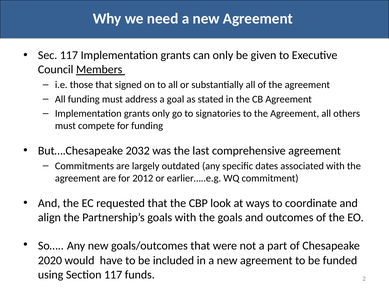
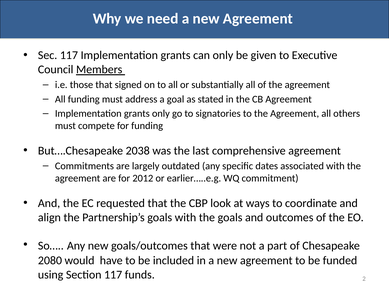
2032: 2032 -> 2038 (138, 151)
2020: 2020 -> 2080 (50, 260)
